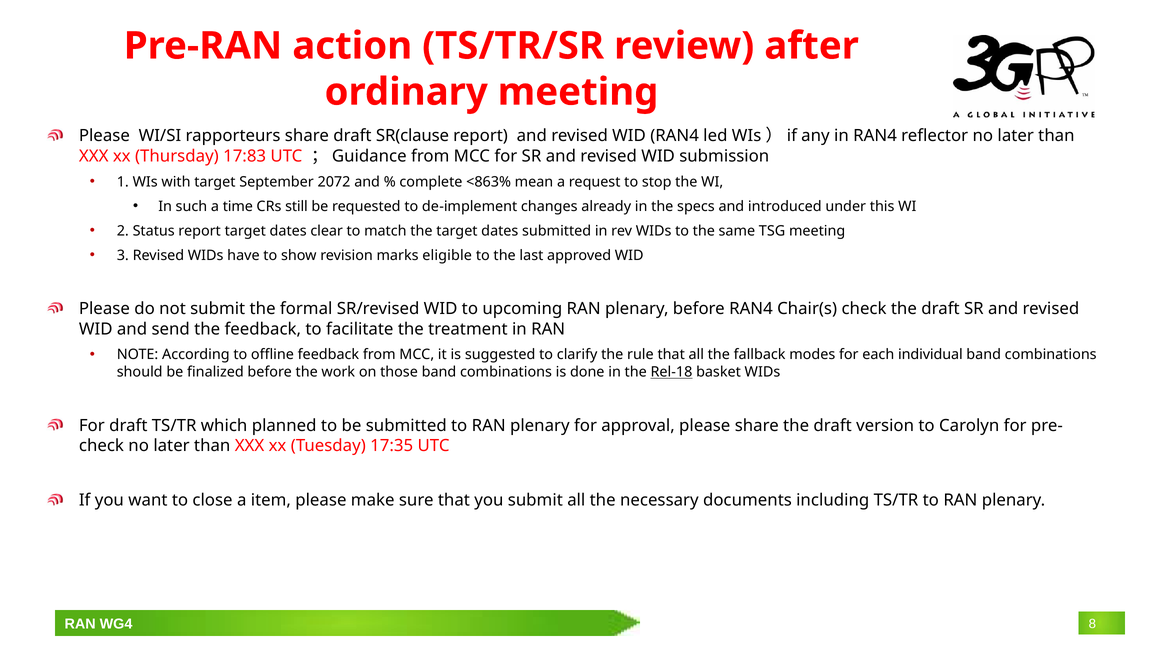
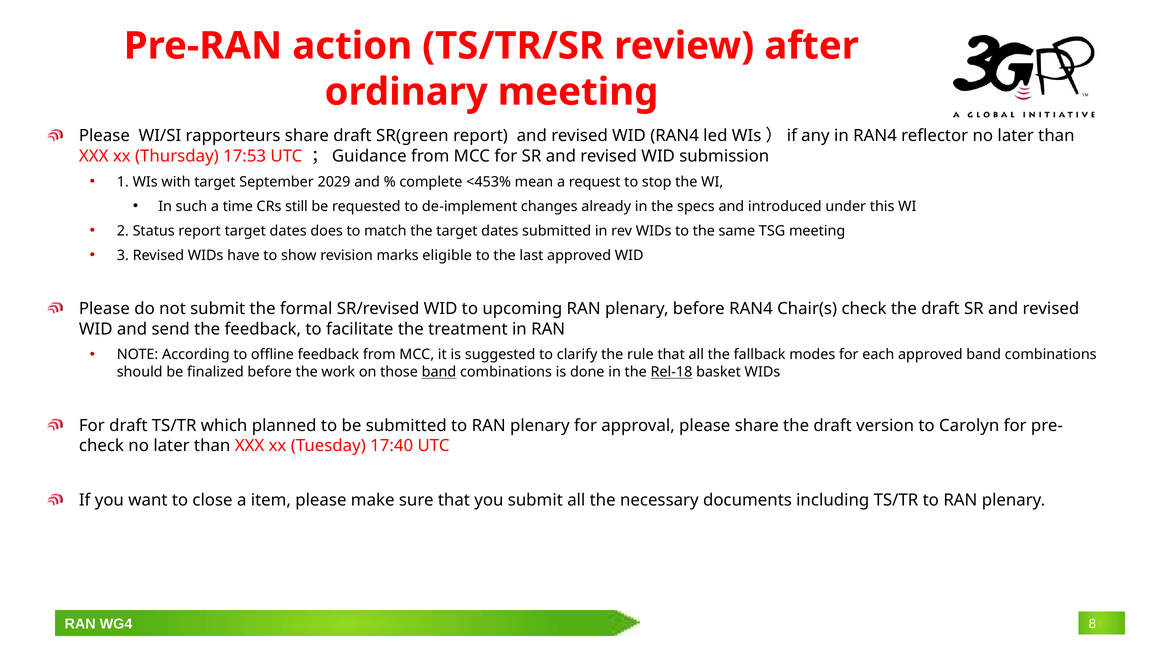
SR(clause: SR(clause -> SR(green (412, 136)
17:83: 17:83 -> 17:53 (245, 156)
2072: 2072 -> 2029 (334, 182)
<863%: <863% -> <453% (489, 182)
clear: clear -> does (327, 231)
each individual: individual -> approved (930, 355)
band underline: none -> present (439, 372)
17:35: 17:35 -> 17:40 (392, 446)
